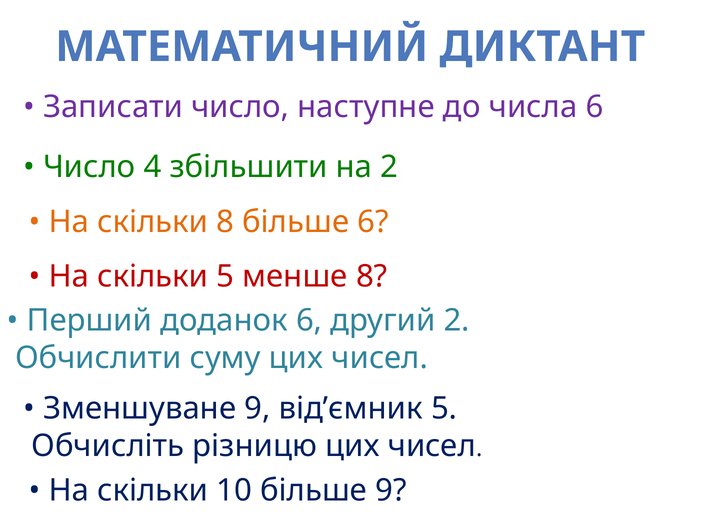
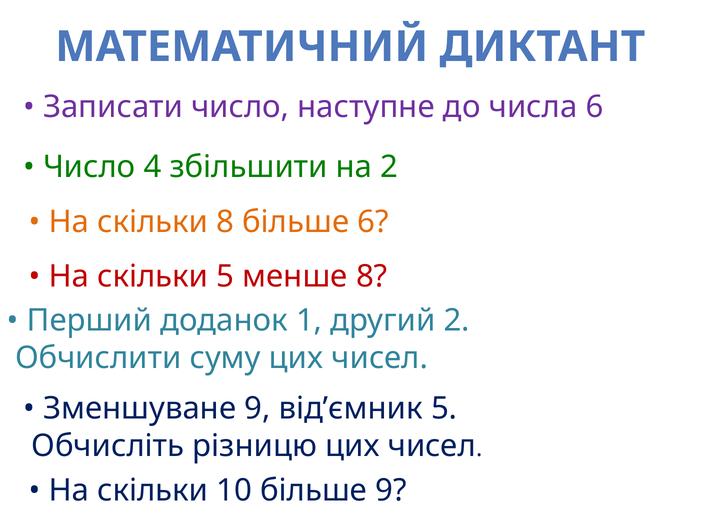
доданок 6: 6 -> 1 (309, 320)
